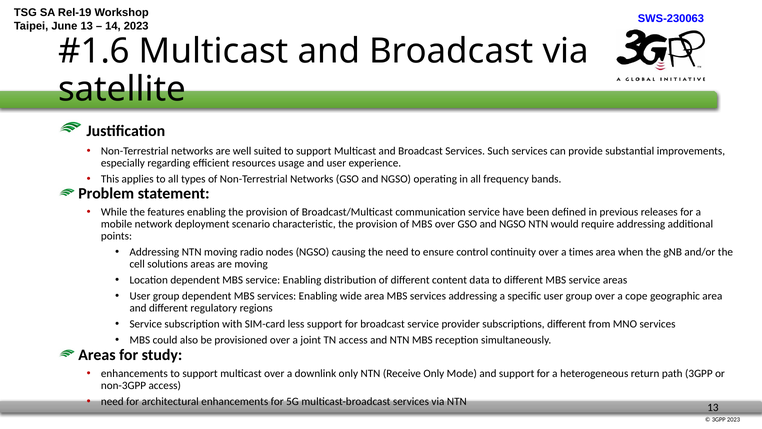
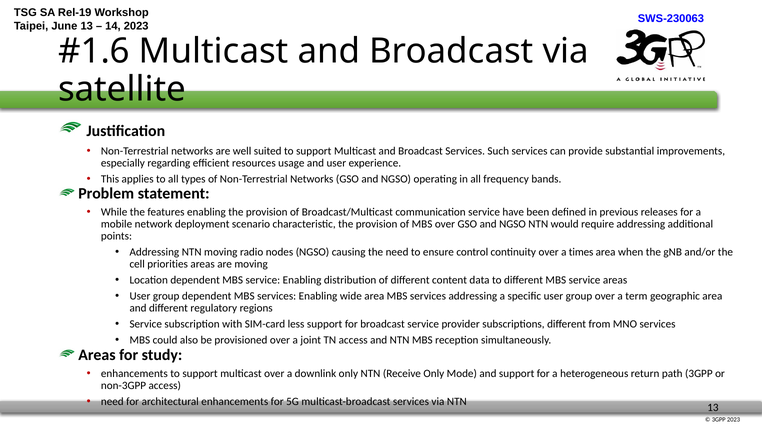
solutions: solutions -> priorities (168, 264)
cope: cope -> term (636, 296)
